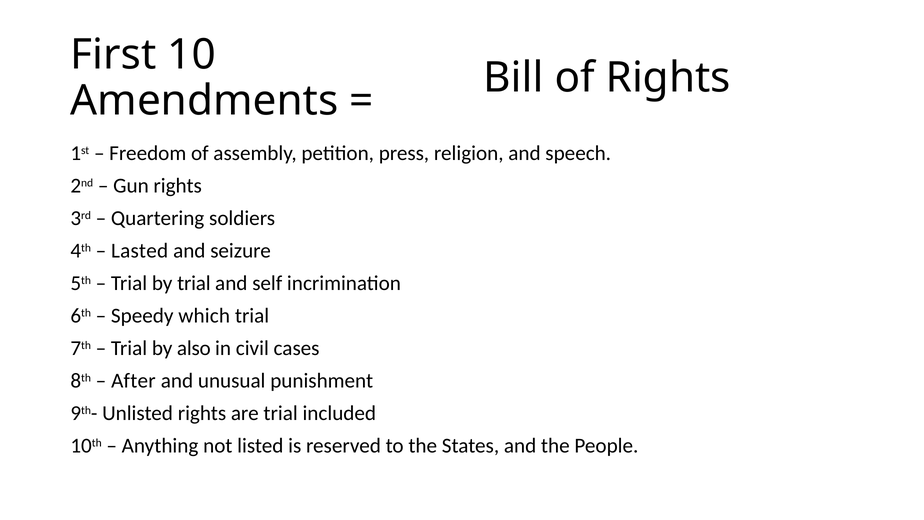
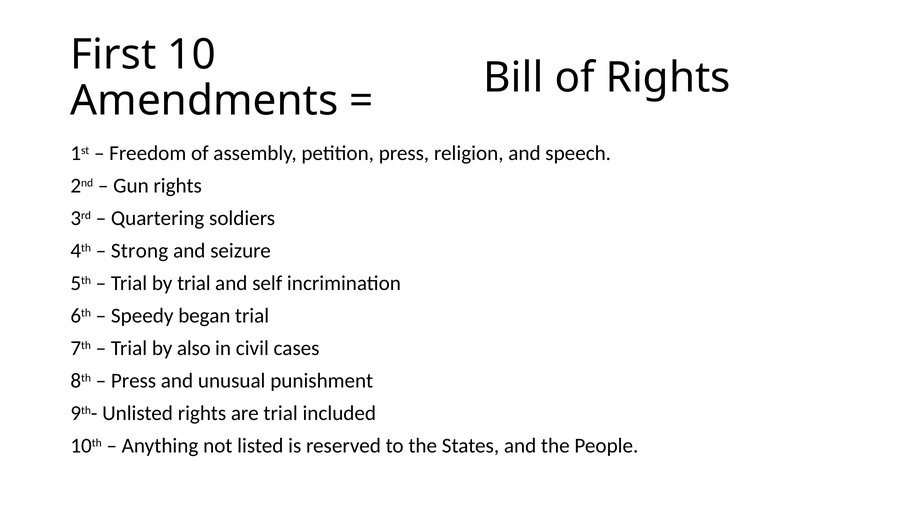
Lasted: Lasted -> Strong (140, 251)
which: which -> began (204, 316)
After: After -> Press (134, 381)
